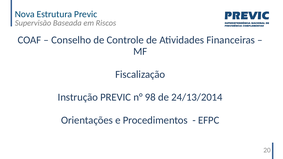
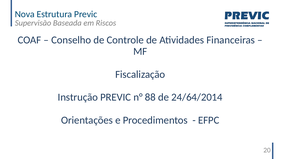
98: 98 -> 88 (150, 97)
24/13/2014: 24/13/2014 -> 24/64/2014 (197, 97)
